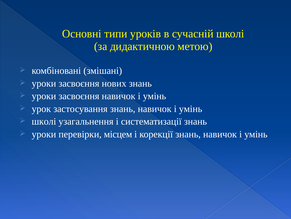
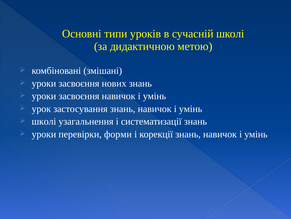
місцем: місцем -> форми (118, 134)
